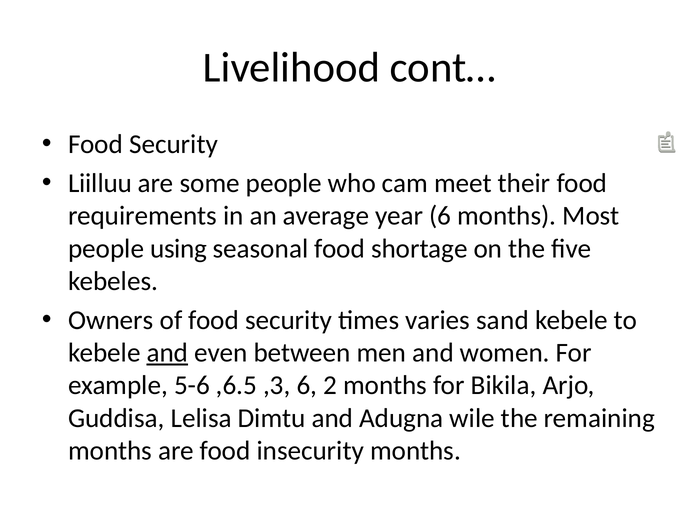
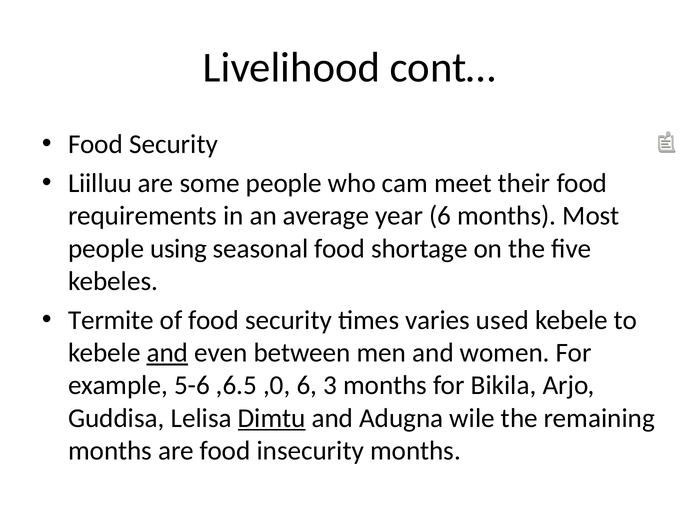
Owners: Owners -> Termite (111, 320)
sand: sand -> used (503, 320)
,3: ,3 -> ,0 (277, 385)
2: 2 -> 3 (330, 385)
Dimtu underline: none -> present (272, 418)
